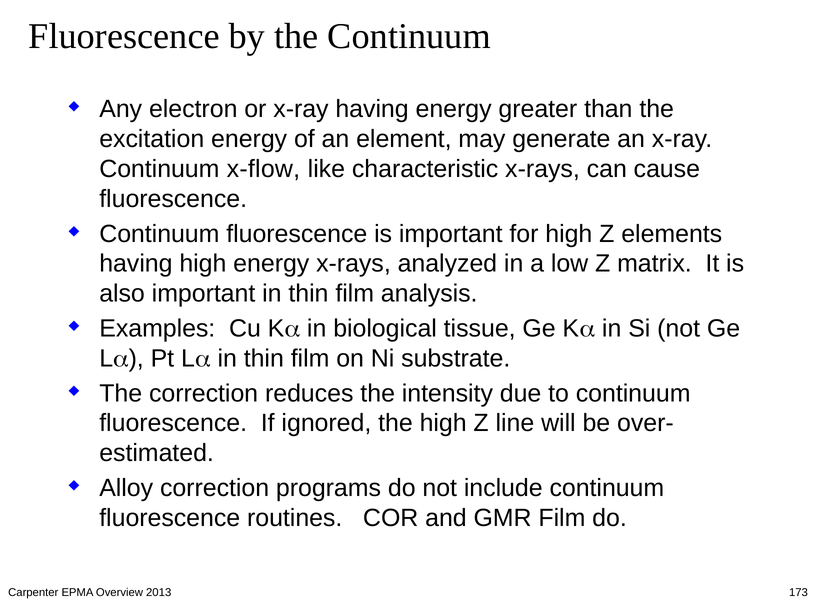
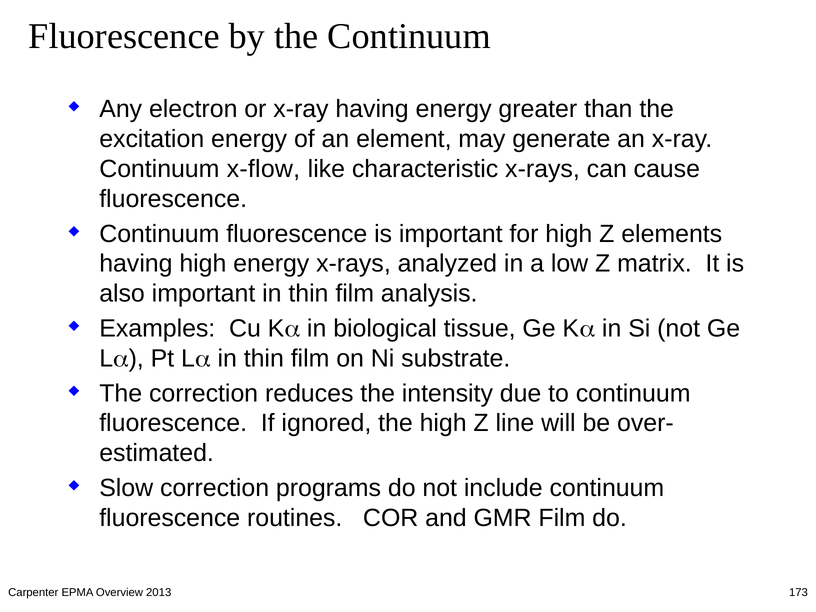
Alloy: Alloy -> Slow (126, 488)
